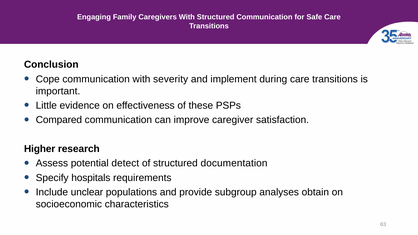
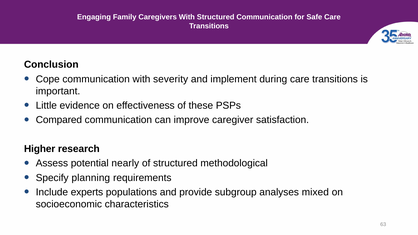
detect: detect -> nearly (125, 163)
documentation: documentation -> methodological (234, 163)
hospitals: hospitals -> planning (91, 178)
unclear: unclear -> experts (87, 192)
obtain: obtain -> mixed (315, 192)
